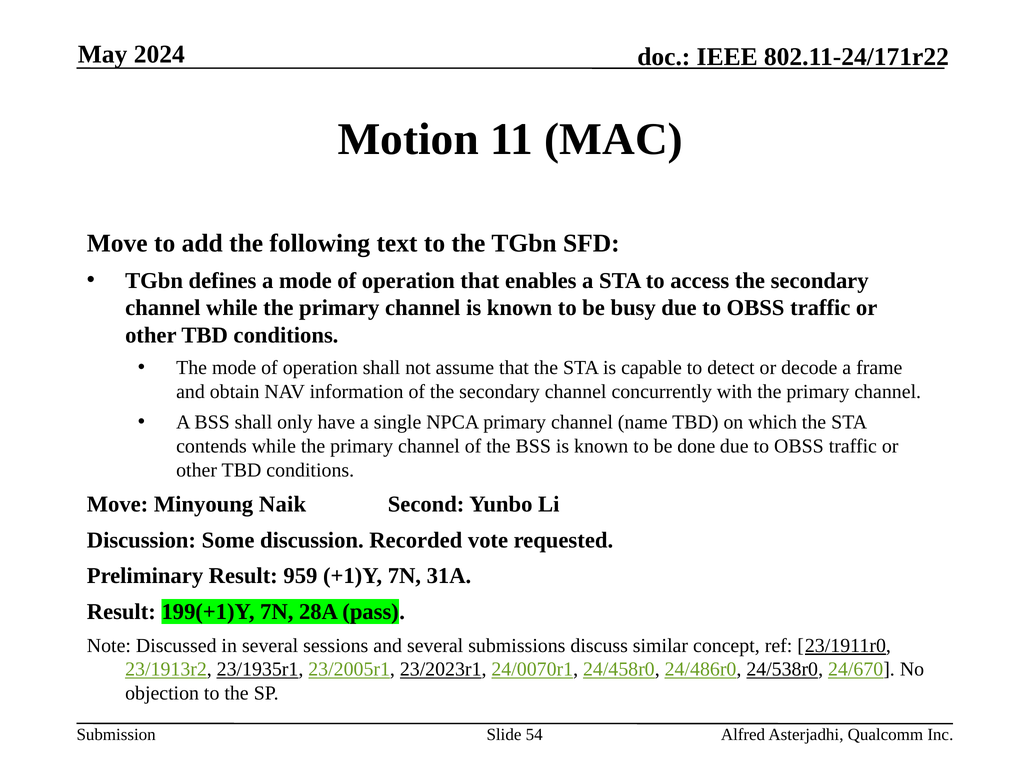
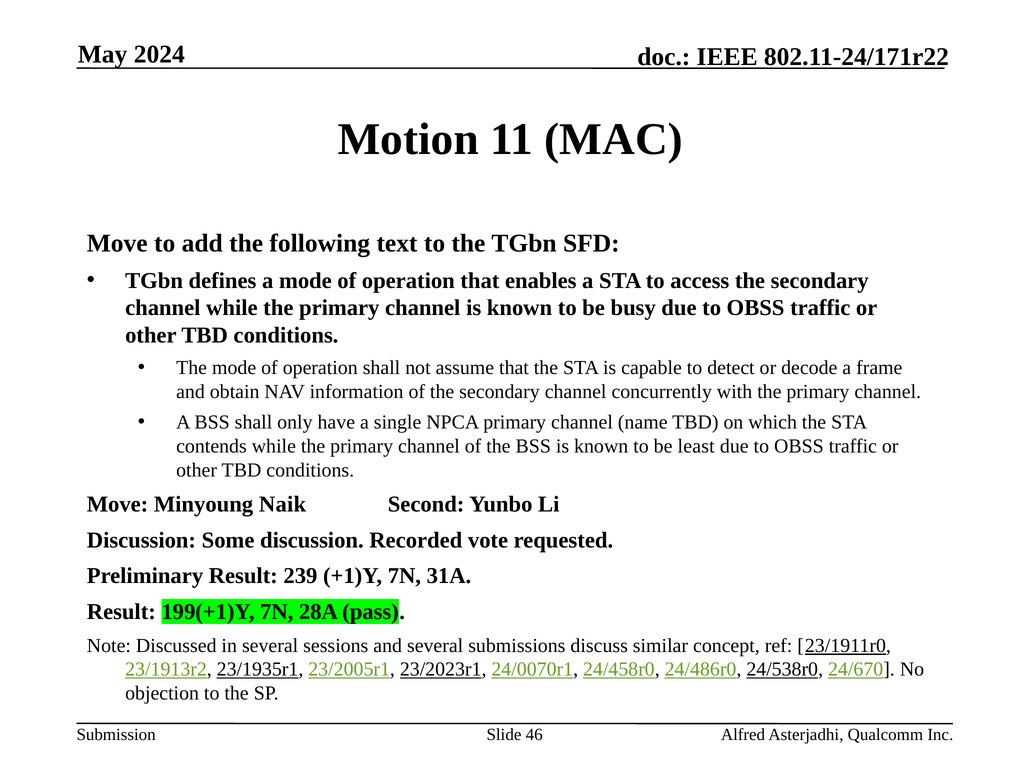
done: done -> least (696, 446)
959: 959 -> 239 (300, 576)
54: 54 -> 46 (534, 734)
